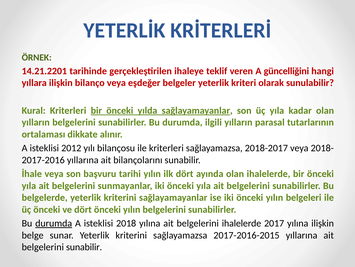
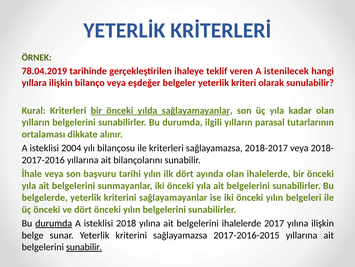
14.21.2201: 14.21.2201 -> 78.04.2019 (44, 71)
güncelliğini: güncelliğini -> istenilecek (286, 71)
2012: 2012 -> 2004 (71, 148)
sunabilir underline: none -> present (84, 246)
